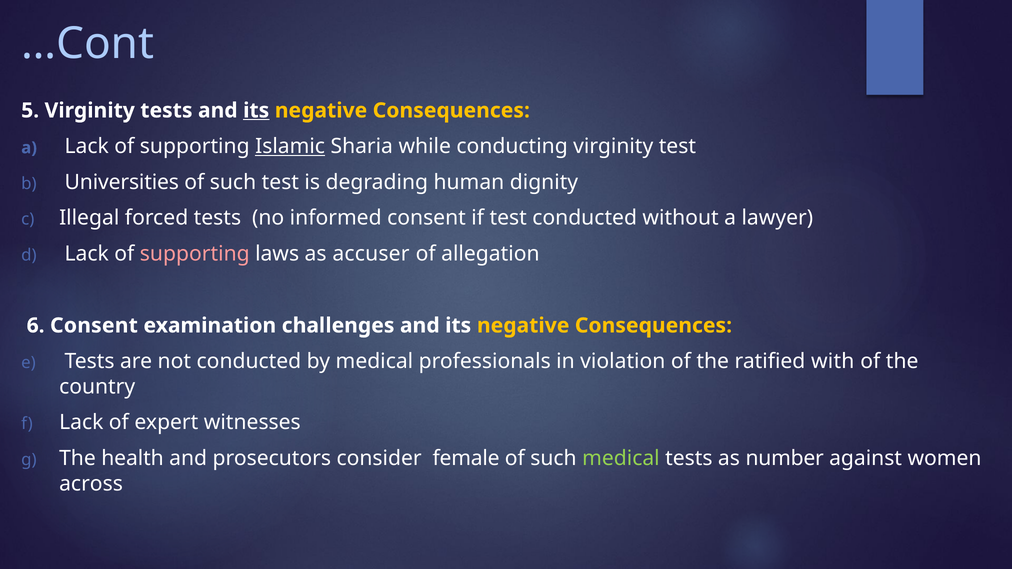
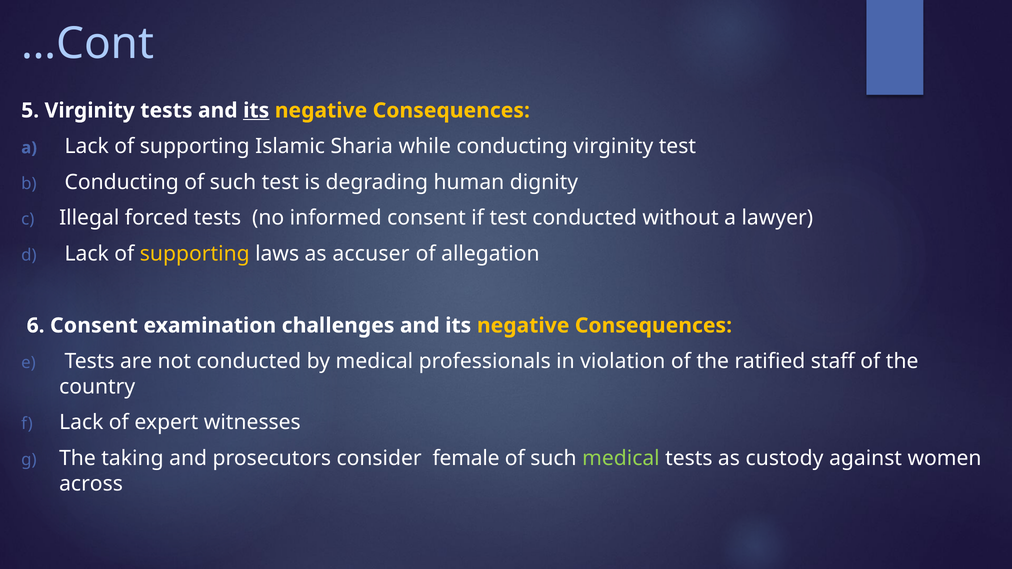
Islamic underline: present -> none (290, 146)
Universities: Universities -> Conducting (122, 182)
supporting colour: pink -> yellow (195, 254)
with: with -> staff (833, 362)
health: health -> taking (132, 459)
number: number -> custody (785, 459)
